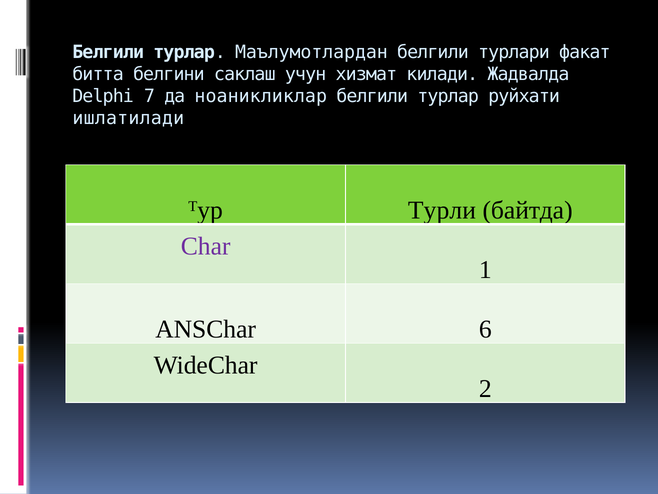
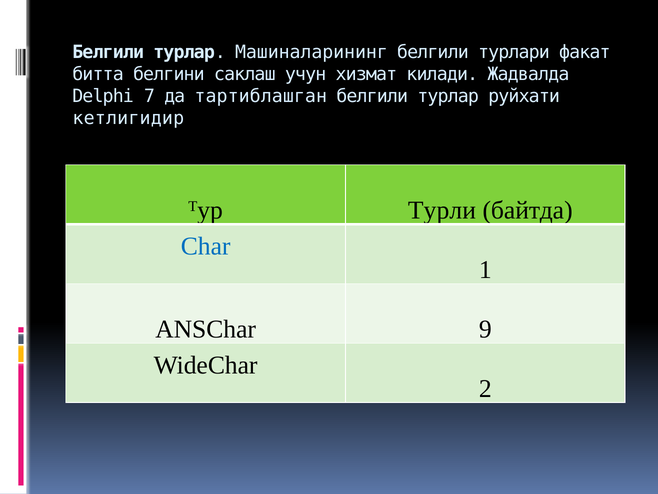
Маълумотлардан: Маълумотлардан -> Машиналарининг (311, 52)
ноаникликлар: ноаникликлар -> тартиблашган (261, 96)
ишлатилади: ишлатилади -> кетлигидир (128, 118)
Char colour: purple -> blue (206, 246)
6: 6 -> 9 (485, 329)
